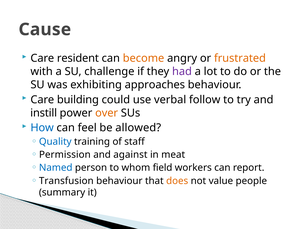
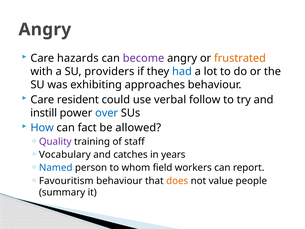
Cause: Cause -> Angry (45, 29)
resident: resident -> hazards (78, 58)
become colour: orange -> purple (144, 58)
challenge: challenge -> providers (109, 71)
had colour: purple -> blue (182, 71)
building: building -> resident (78, 100)
over colour: orange -> blue (107, 113)
feel: feel -> fact (87, 128)
Quality colour: blue -> purple (55, 141)
Permission: Permission -> Vocabulary (65, 154)
against: against -> catches (130, 154)
meat: meat -> years (173, 154)
Transfusion: Transfusion -> Favouritism (66, 181)
